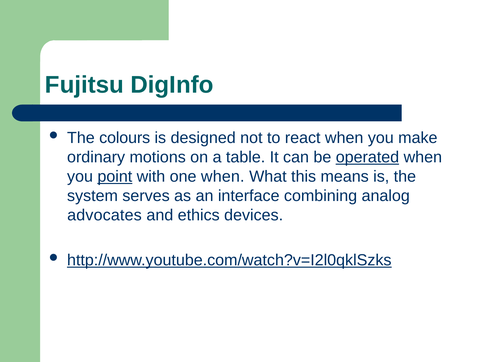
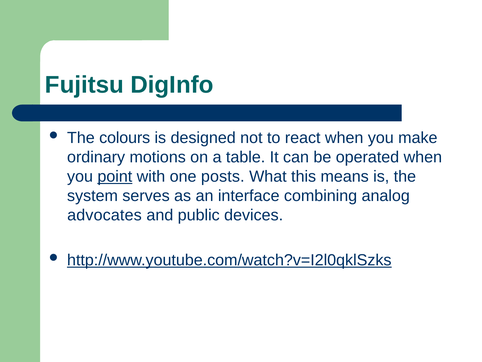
operated underline: present -> none (367, 157)
one when: when -> posts (223, 176)
ethics: ethics -> public (199, 215)
